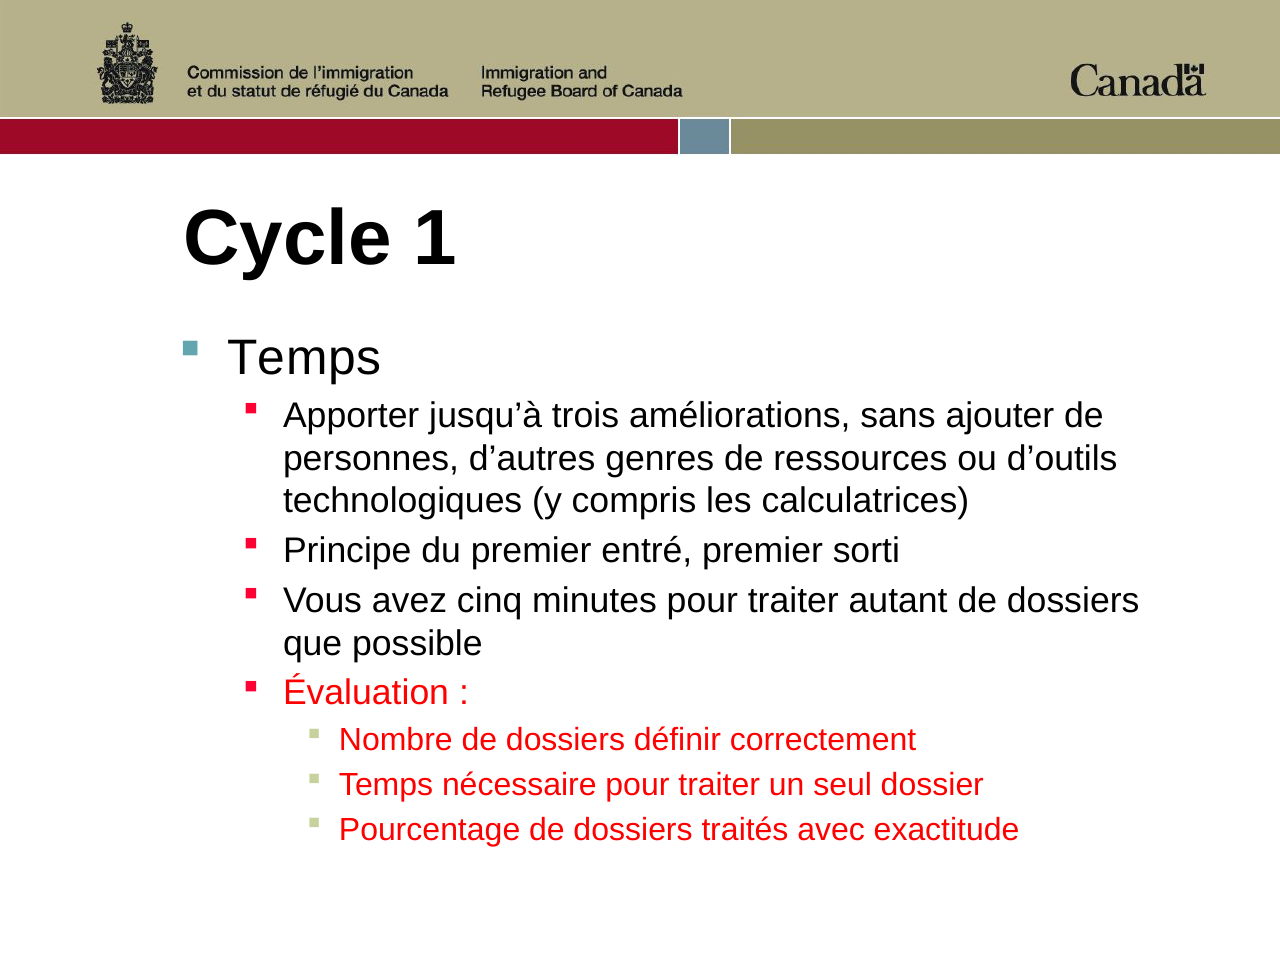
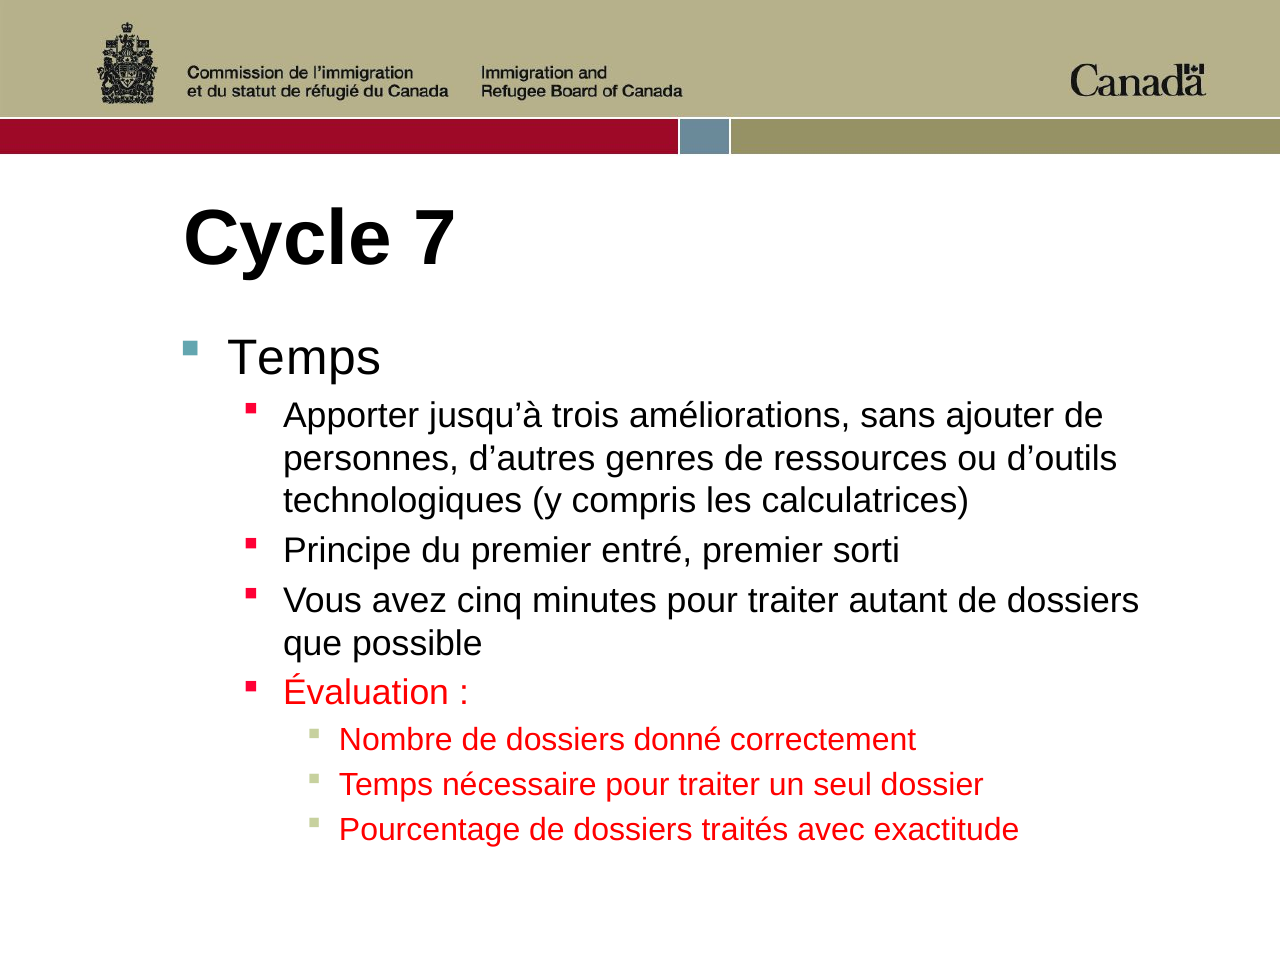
1: 1 -> 7 (435, 239)
définir: définir -> donné (678, 740)
